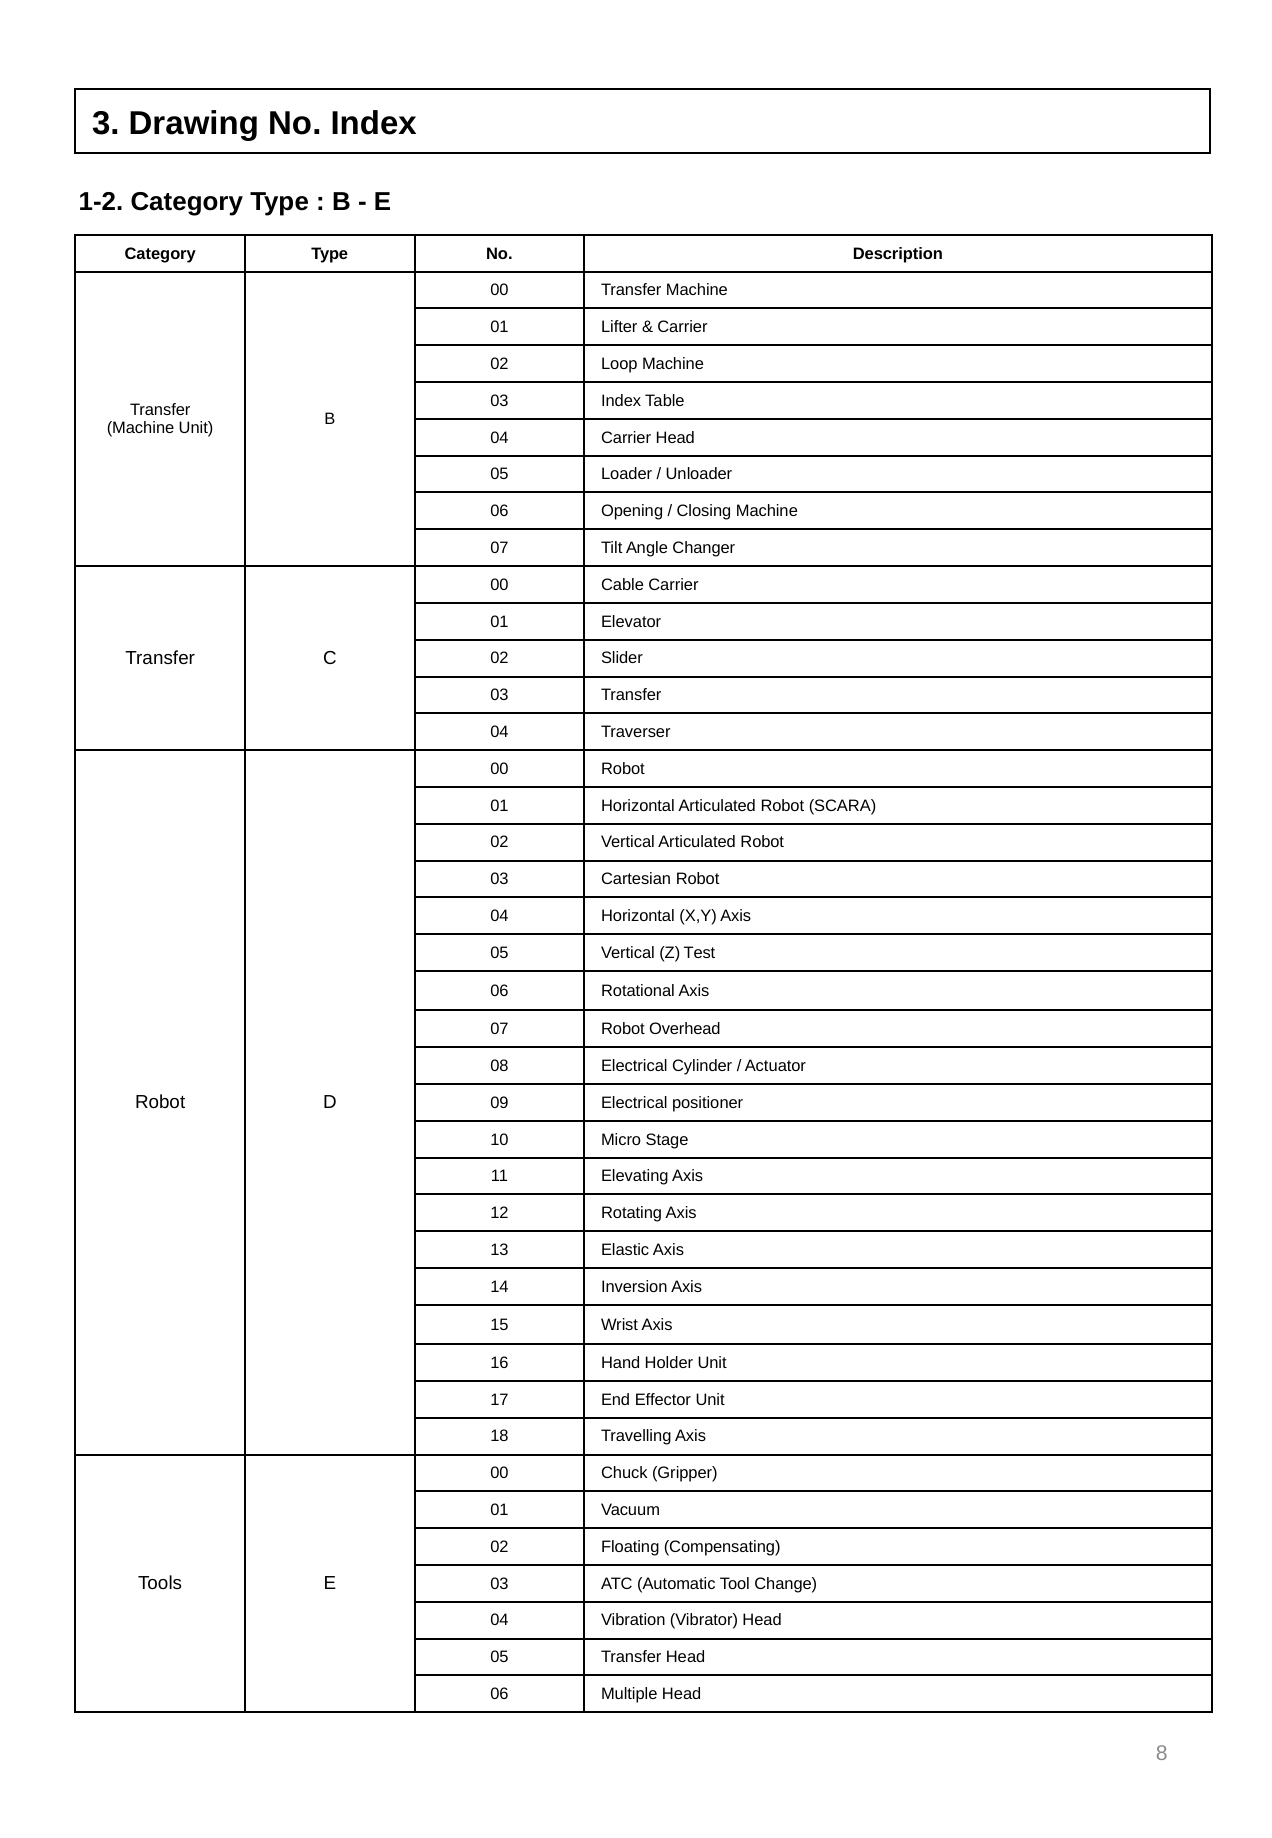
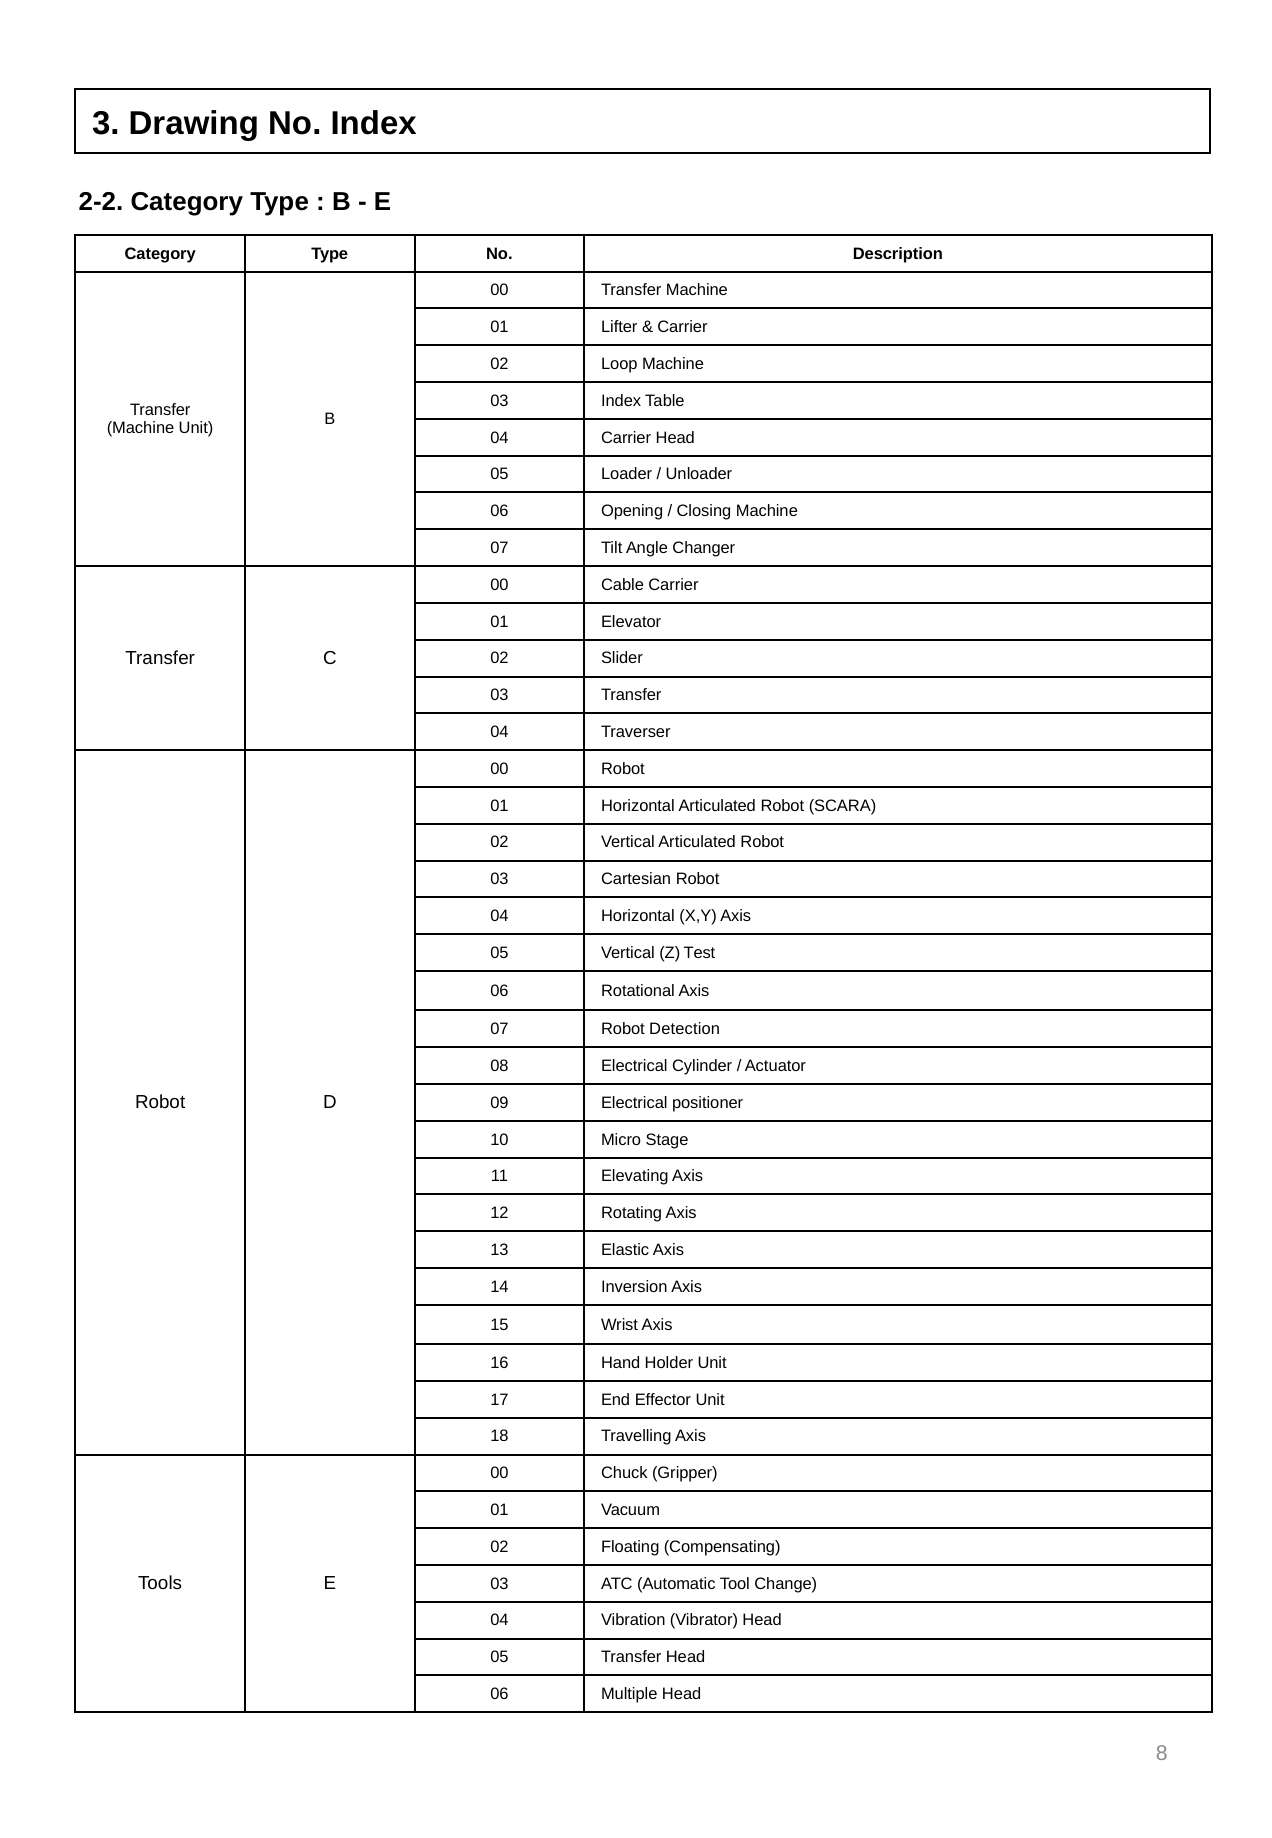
1-2: 1-2 -> 2-2 (101, 202)
Overhead: Overhead -> Detection (685, 1029)
